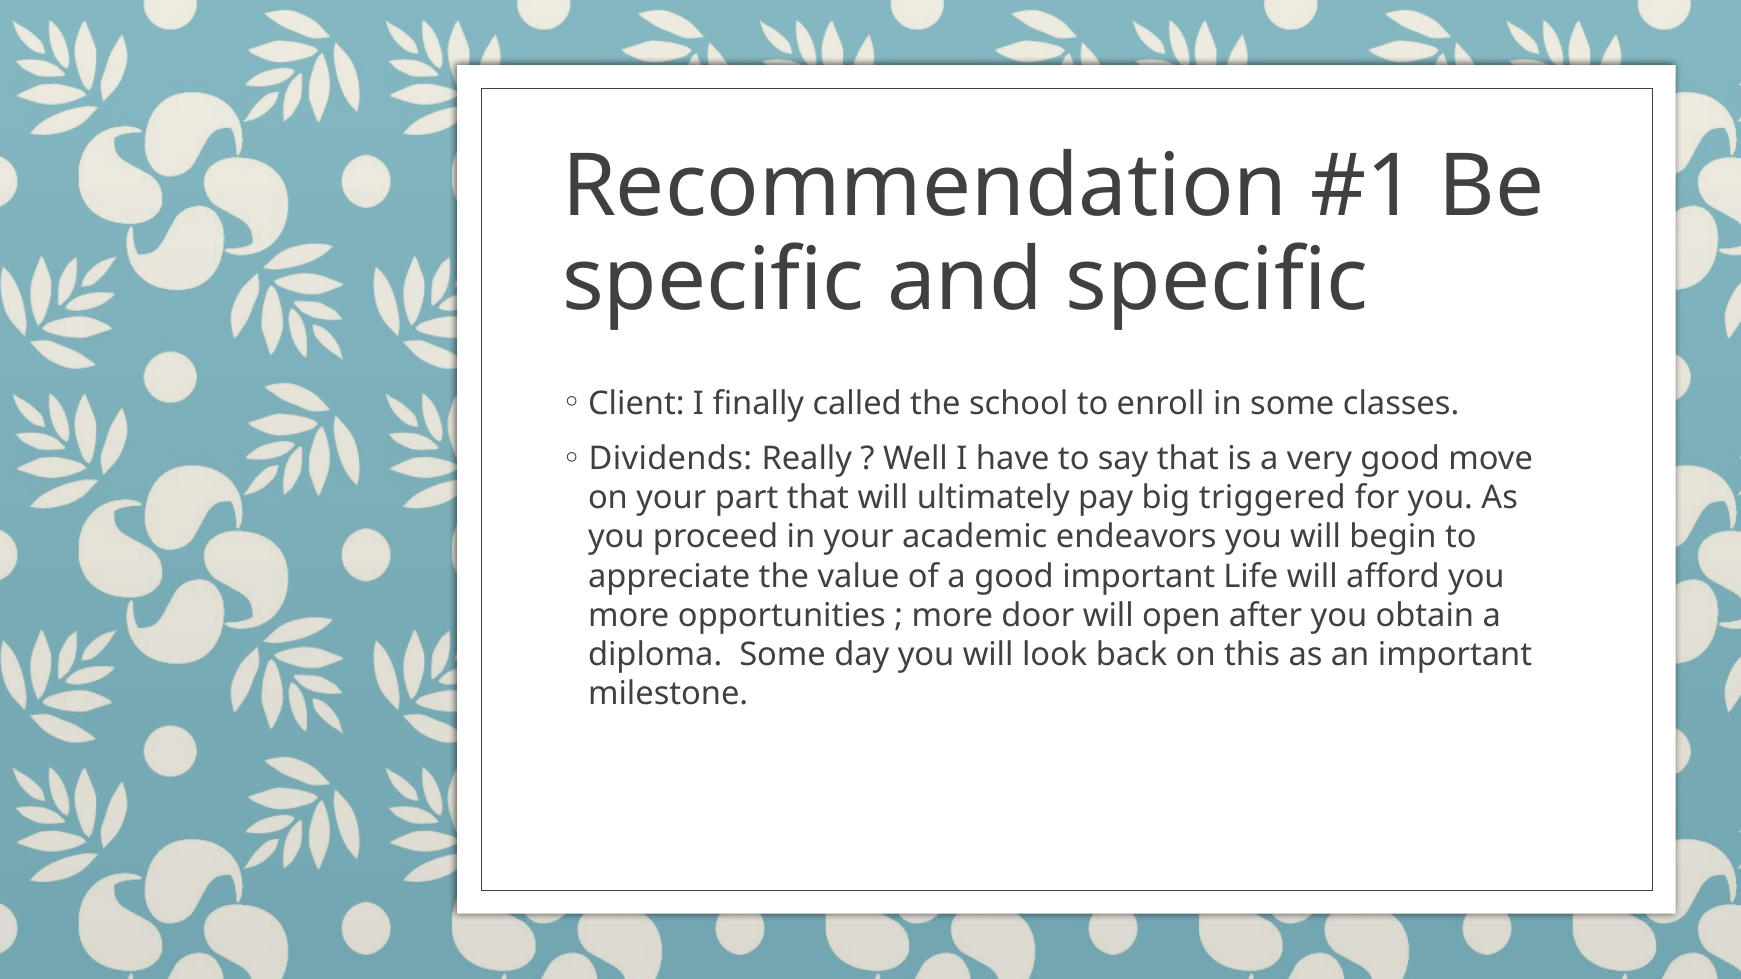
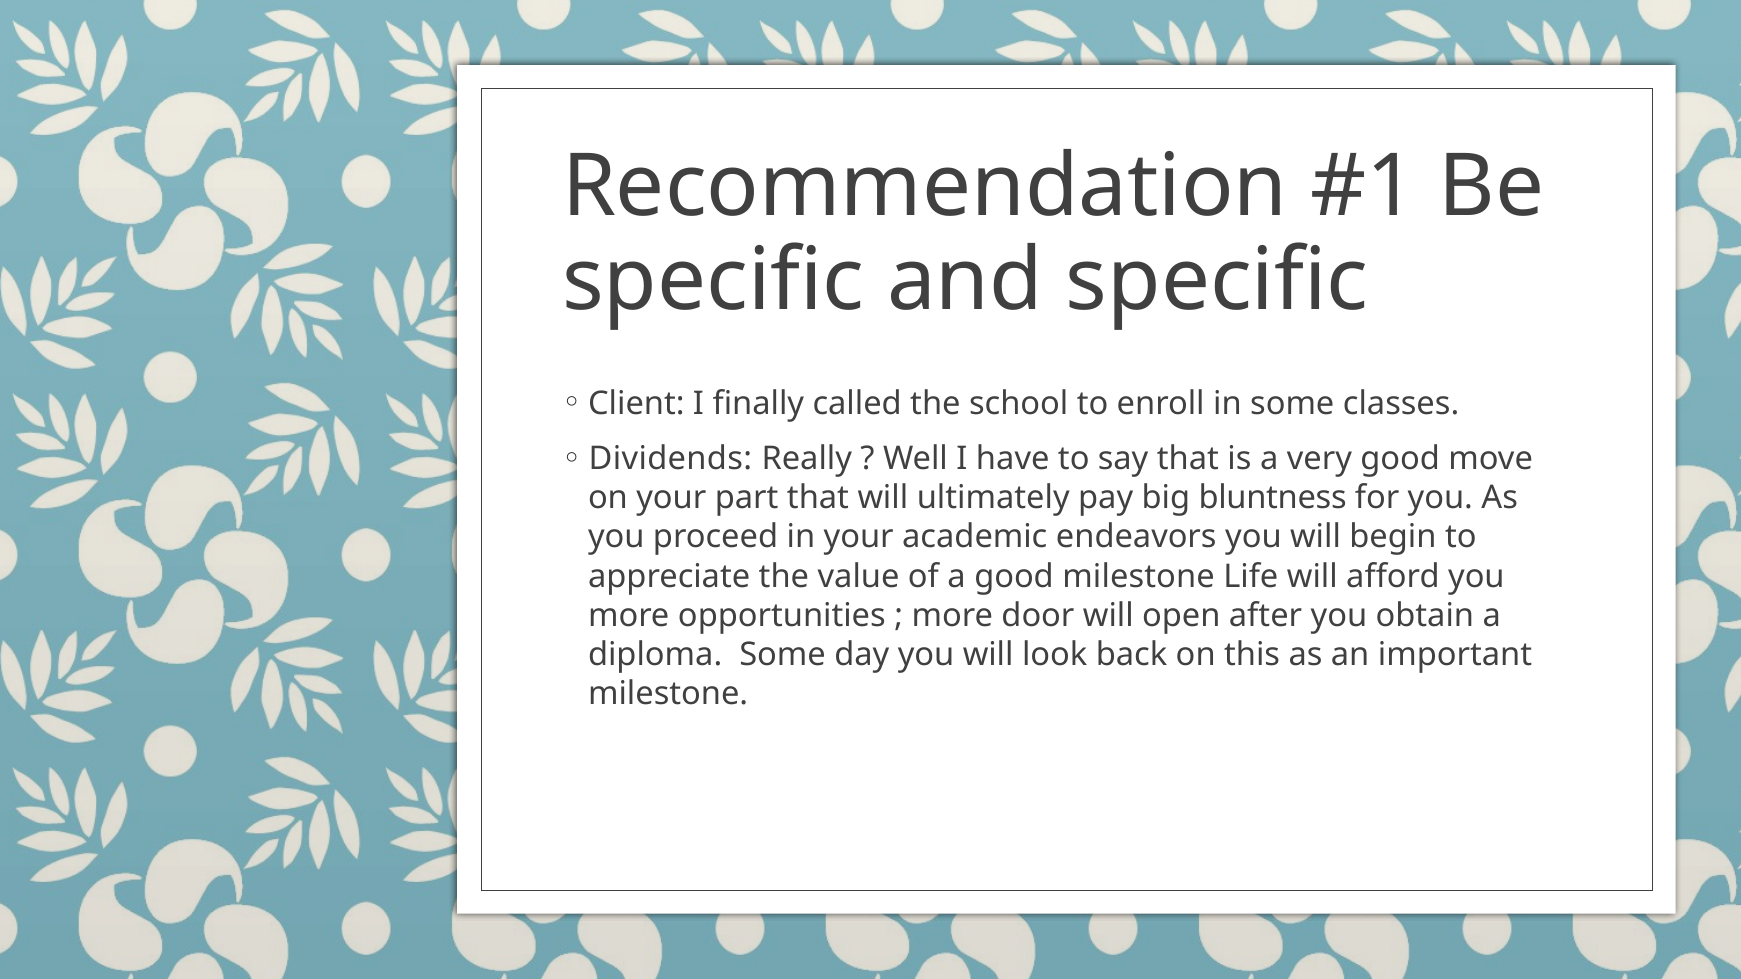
triggered: triggered -> bluntness (1273, 498)
good important: important -> milestone (1139, 577)
